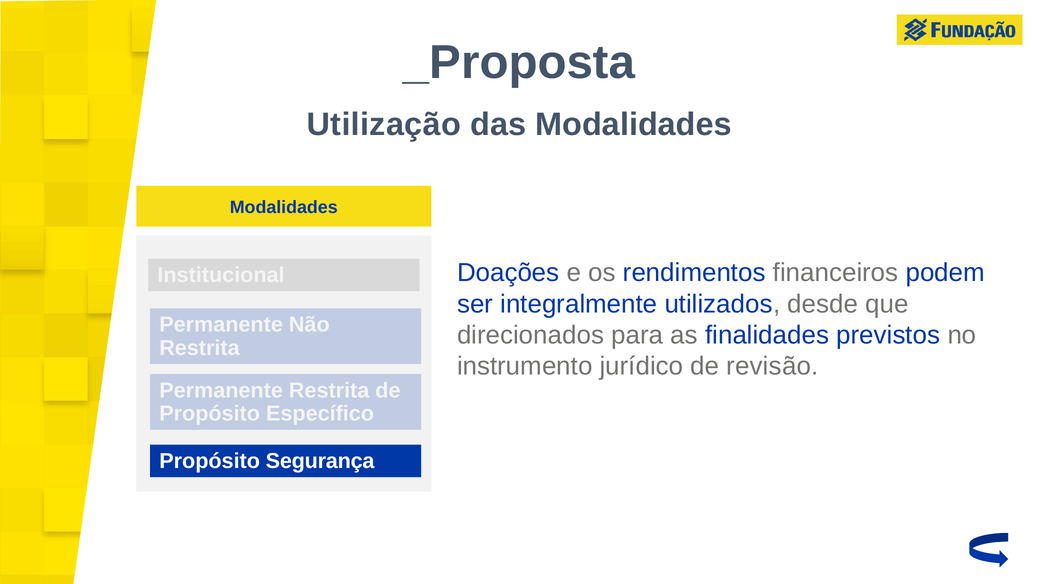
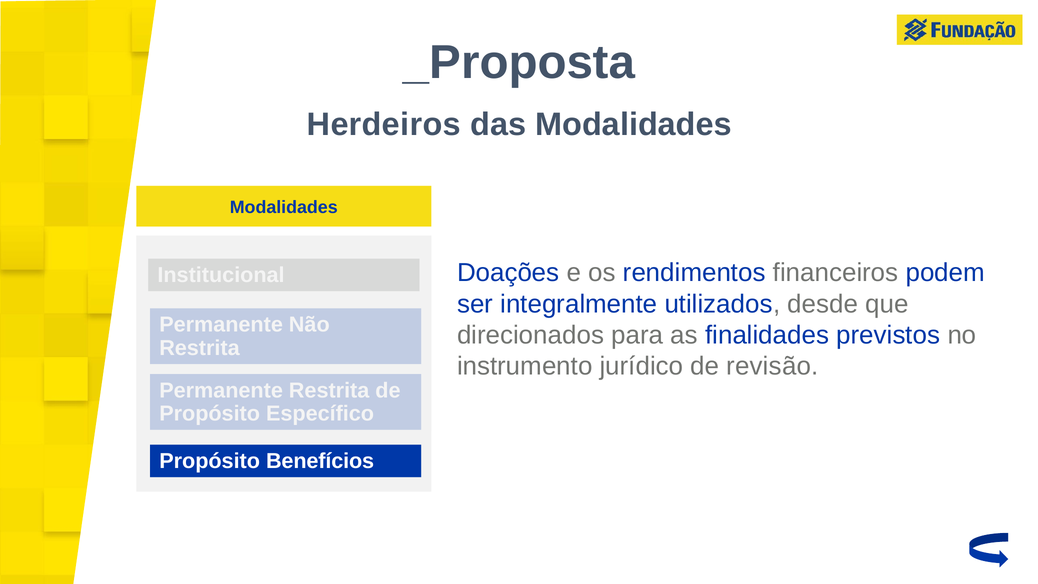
Utilização: Utilização -> Herdeiros (384, 125)
Segurança: Segurança -> Benefícios (320, 461)
